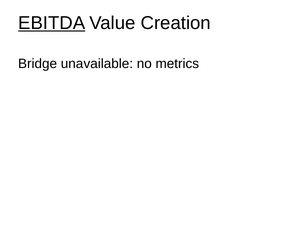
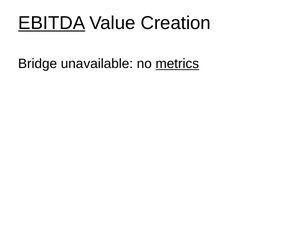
metrics underline: none -> present (177, 64)
